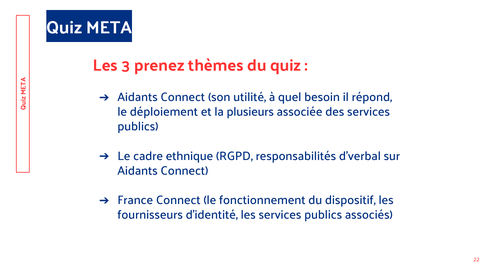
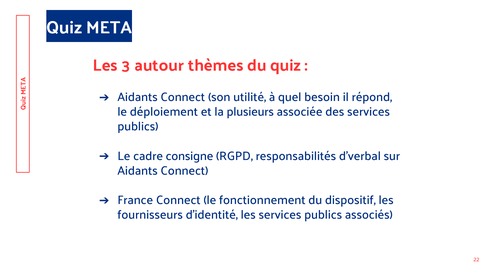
prenez: prenez -> autour (159, 66)
ethnique: ethnique -> consigne (190, 156)
